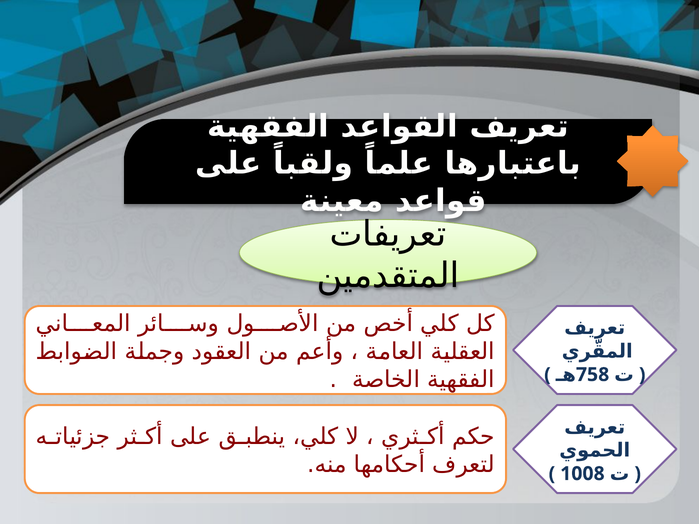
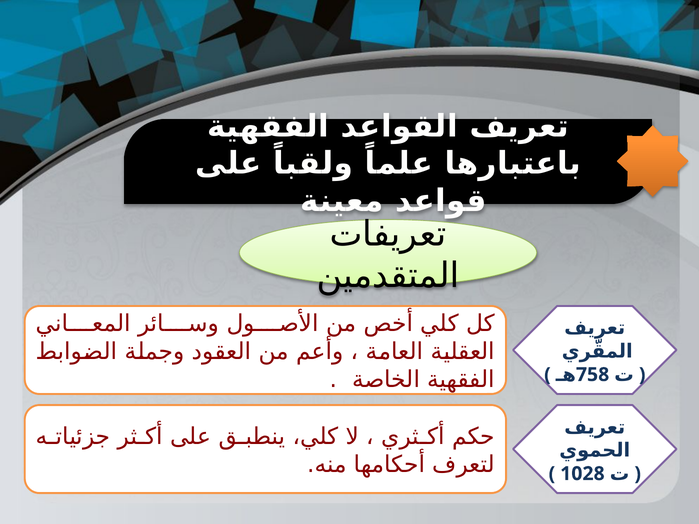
1008: 1008 -> 1028 (582, 474)
